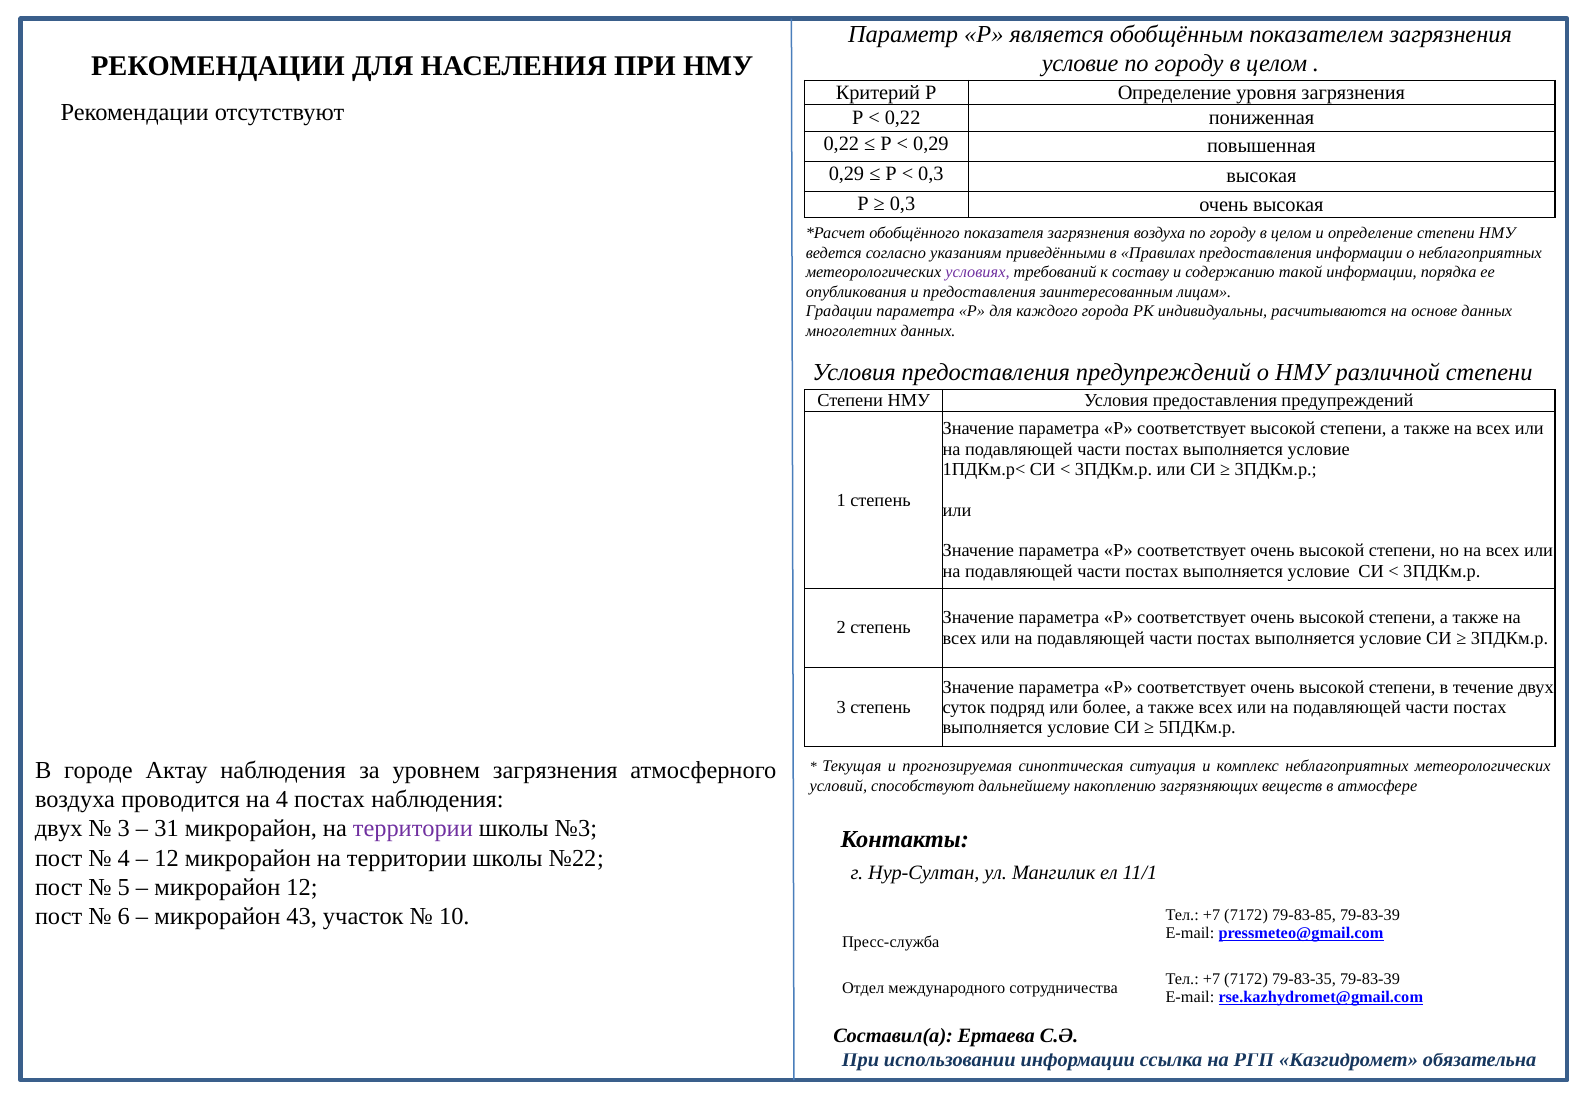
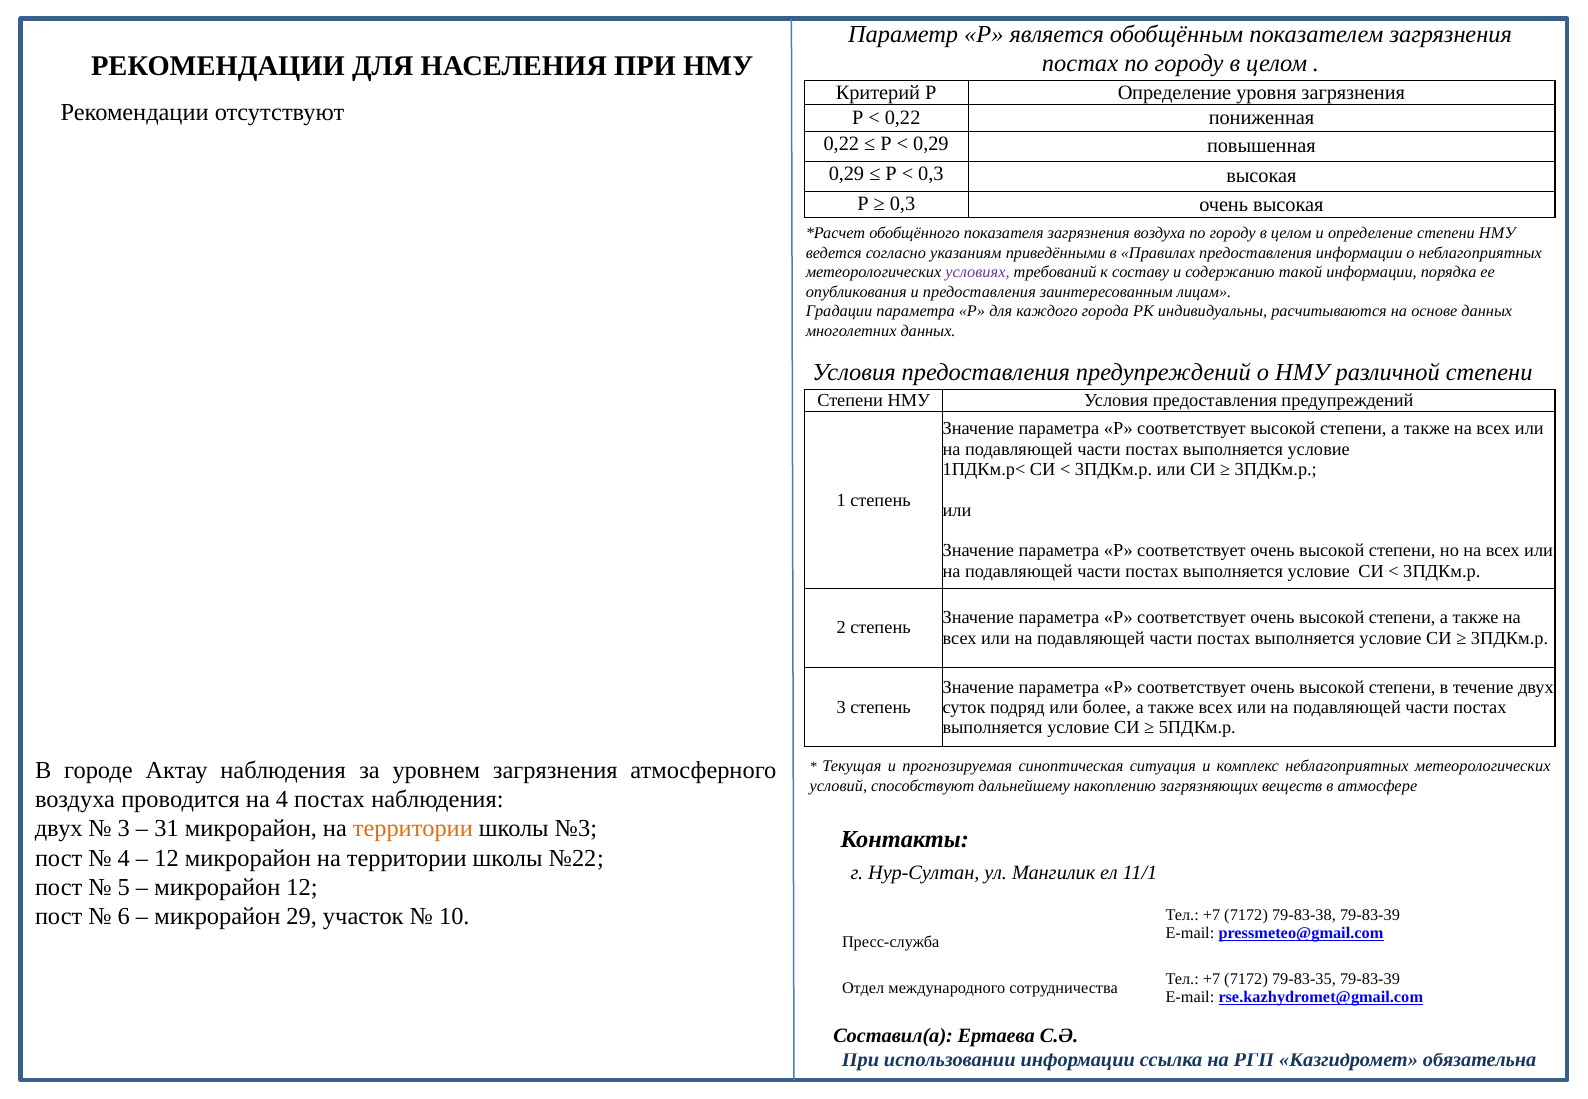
условие: условие -> постах (1080, 64)
территории colour: purple -> orange (413, 829)
43: 43 -> 29 (302, 917)
79-83-85: 79-83-85 -> 79-83-38 (1304, 916)
